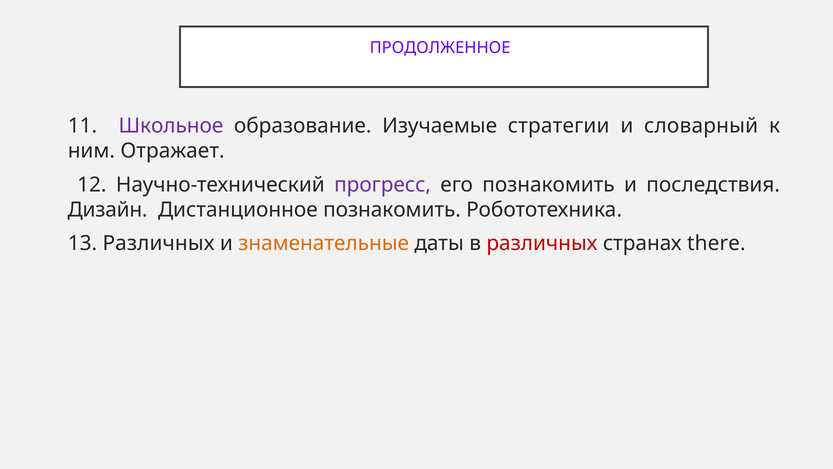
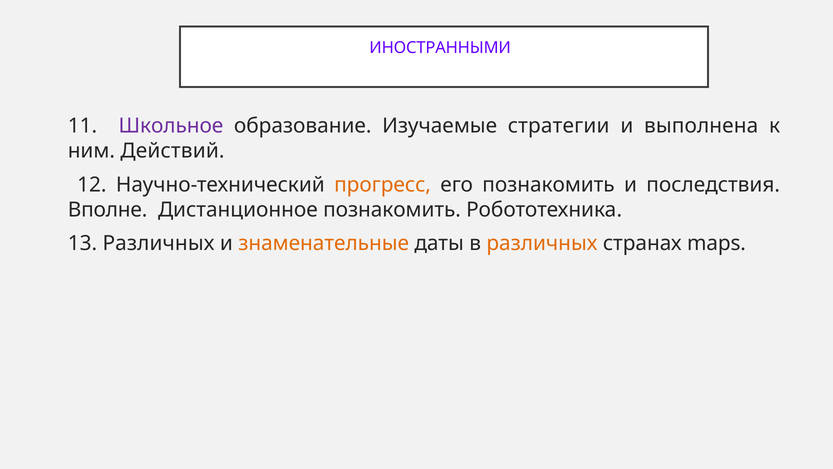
ПРОДОЛЖЕННОЕ: ПРОДОЛЖЕННОЕ -> ИНОСТРАННЫМИ (440, 48)
словарный: словарный -> выполнена (701, 126)
Отражает: Отражает -> Действий (173, 151)
прогресс colour: purple -> orange (383, 185)
Дизайн: Дизайн -> Вполне (108, 210)
различных colour: red -> orange (542, 243)
there: there -> maps (716, 243)
